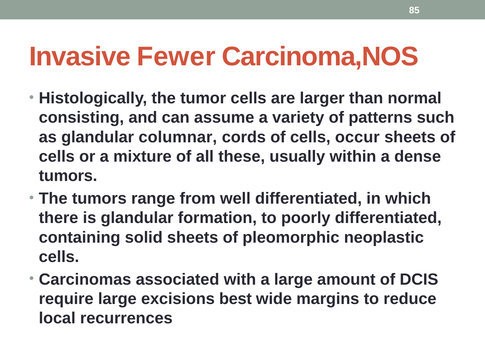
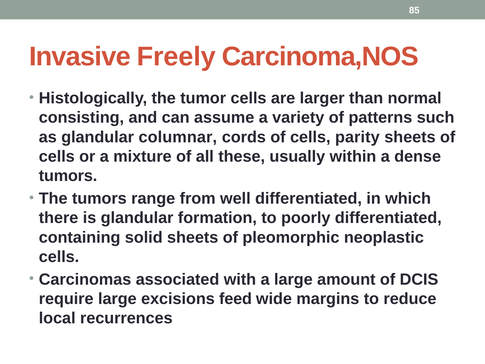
Fewer: Fewer -> Freely (176, 56)
occur: occur -> parity (357, 137)
best: best -> feed (235, 299)
